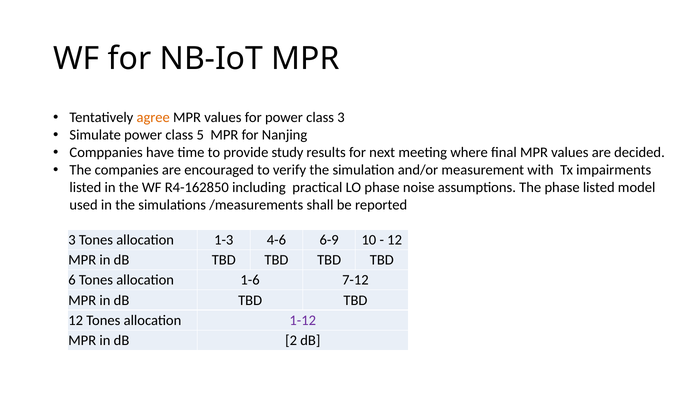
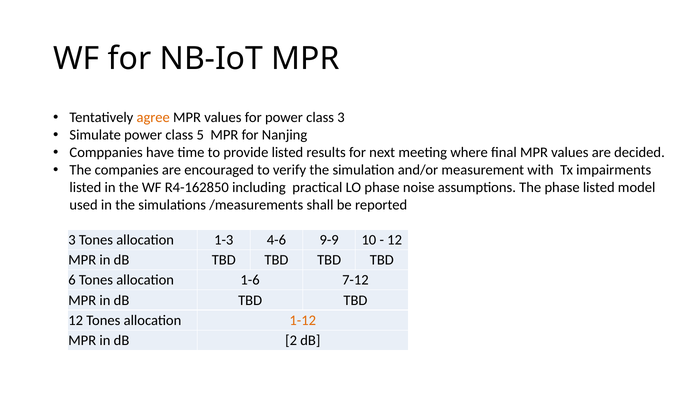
provide study: study -> listed (287, 152)
6-9: 6-9 -> 9-9 (329, 240)
1-12 colour: purple -> orange (303, 320)
